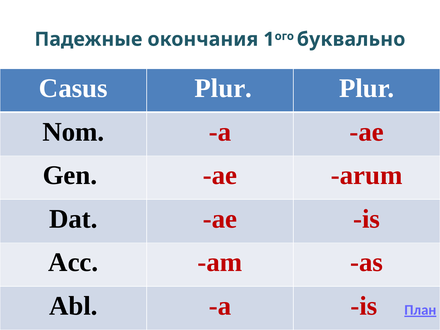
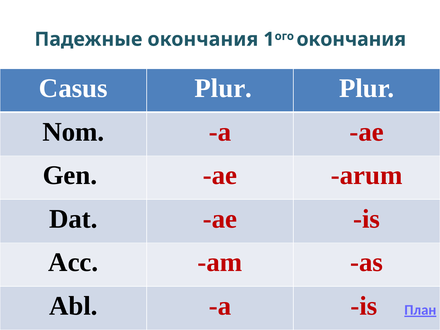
буквально: буквально -> окончания (351, 39)
